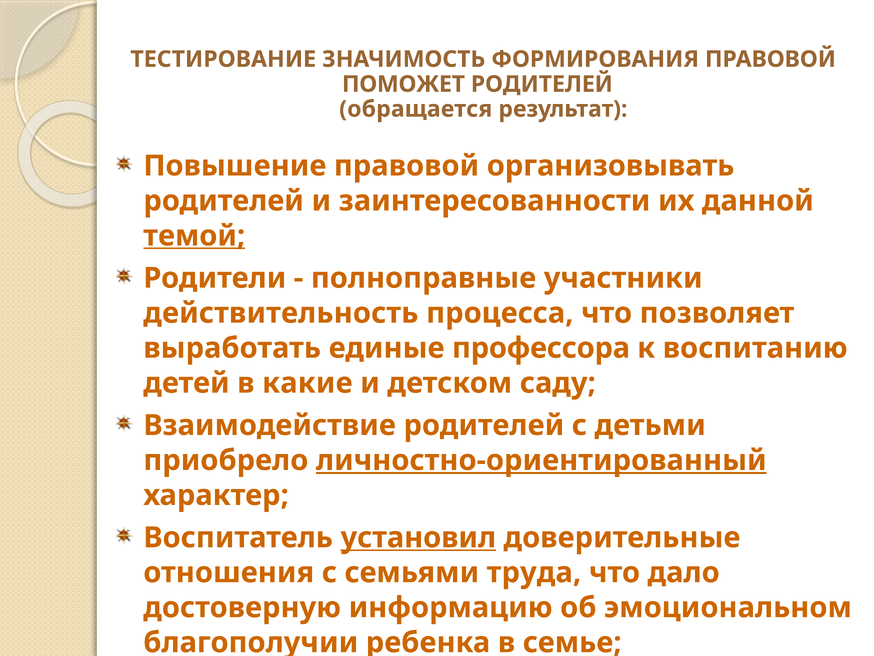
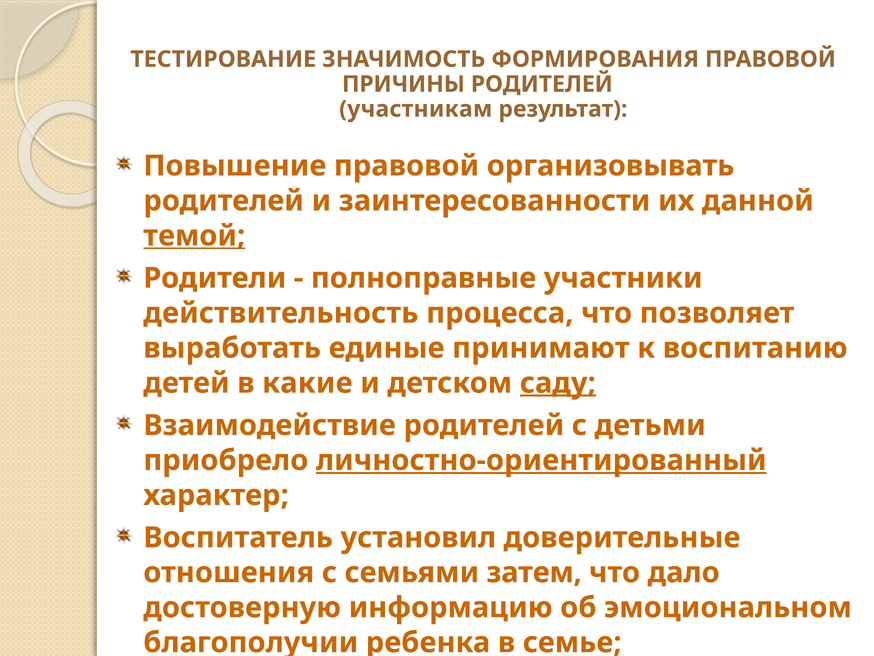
ПОМОЖЕТ: ПОМОЖЕТ -> ПРИЧИНЫ (403, 84)
обращается: обращается -> участникам (416, 109)
профессора: профессора -> принимают (541, 348)
саду underline: none -> present (558, 383)
установил underline: present -> none (418, 537)
труда: труда -> затем (534, 572)
